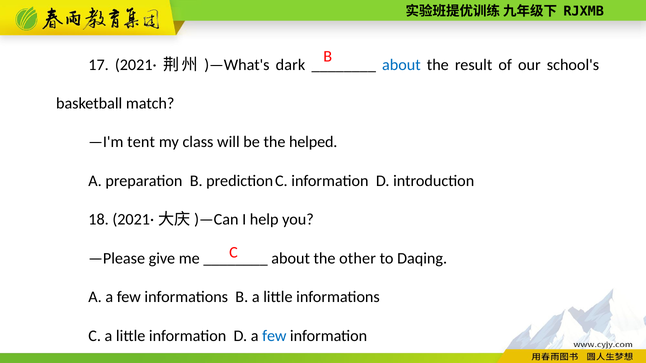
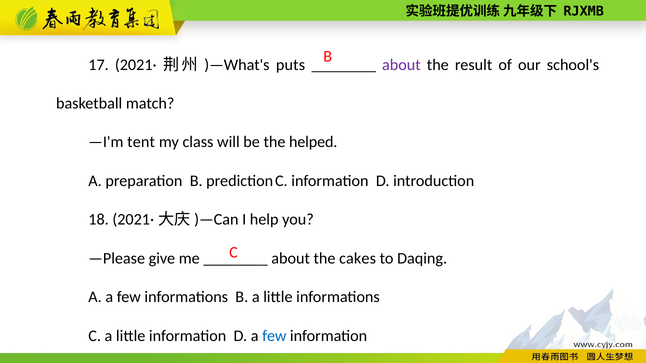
dark: dark -> puts (291, 65)
about colour: blue -> purple (401, 65)
other: other -> cakes (358, 259)
